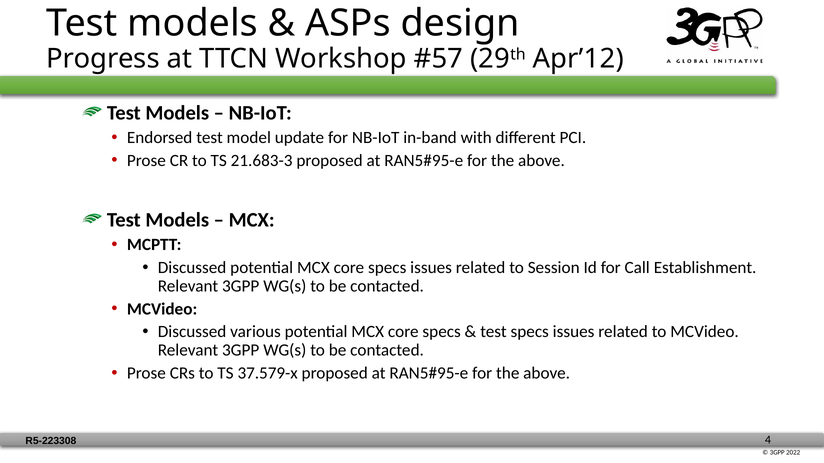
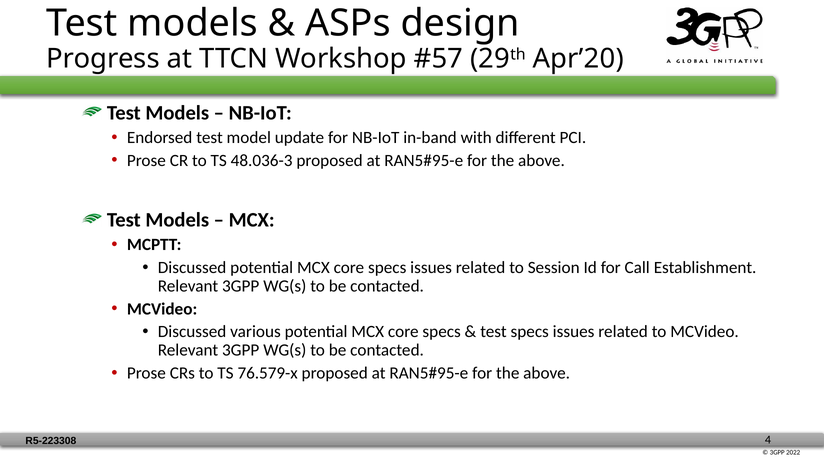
Apr’12: Apr’12 -> Apr’20 (578, 59)
21.683-3: 21.683-3 -> 48.036-3 (262, 161)
37.579-x: 37.579-x -> 76.579-x (268, 373)
